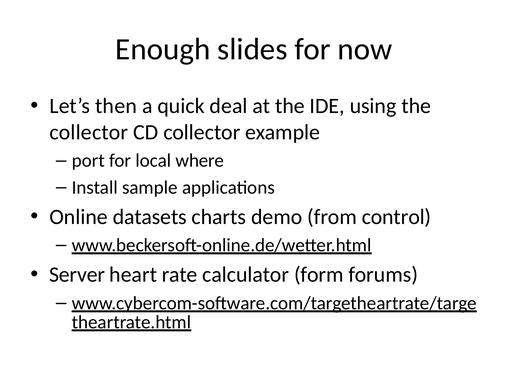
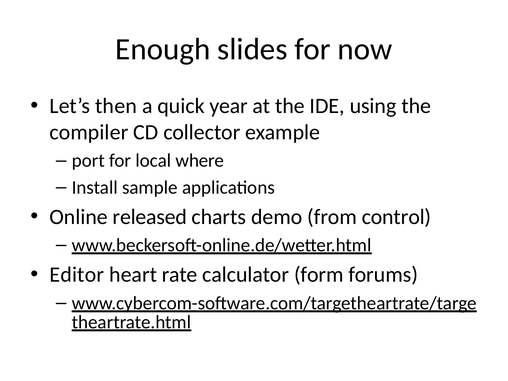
deal: deal -> year (229, 106)
collector: collector -> compiler (89, 132)
datasets: datasets -> released (150, 217)
Server: Server -> Editor (77, 275)
